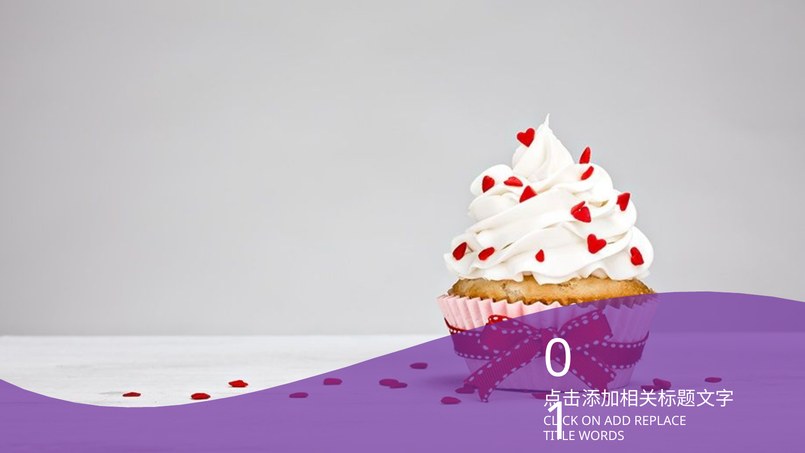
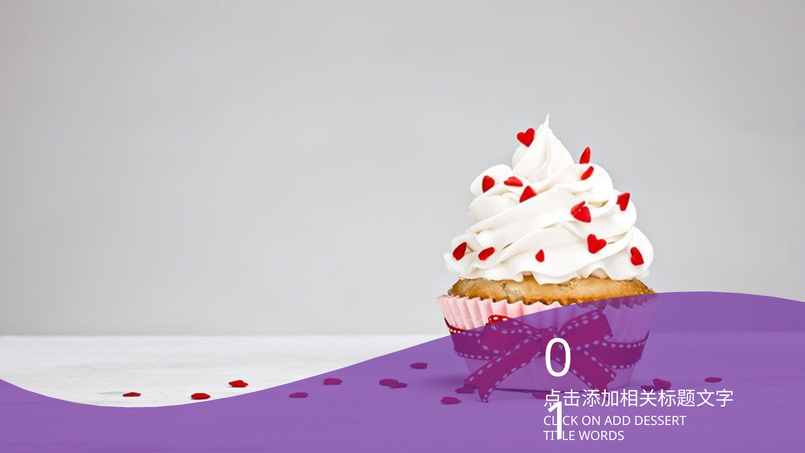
REPLACE: REPLACE -> DESSERT (660, 421)
